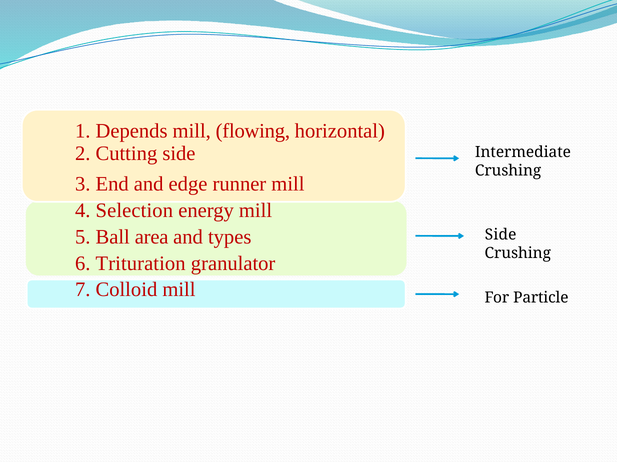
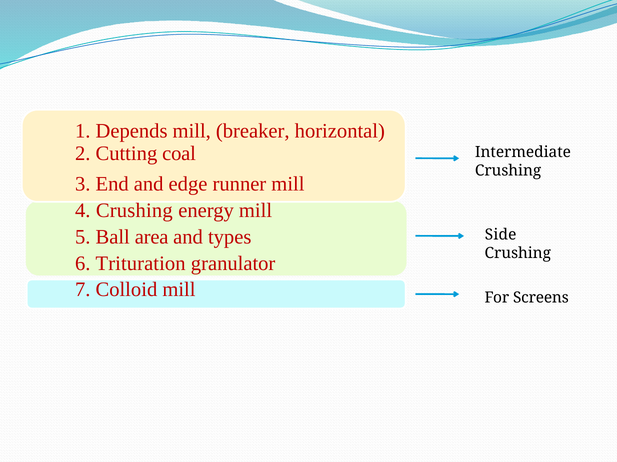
flowing: flowing -> breaker (253, 131)
Cutting side: side -> coal (179, 154)
4 Selection: Selection -> Crushing (134, 211)
Particle: Particle -> Screens (541, 298)
